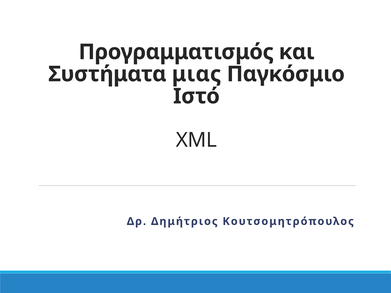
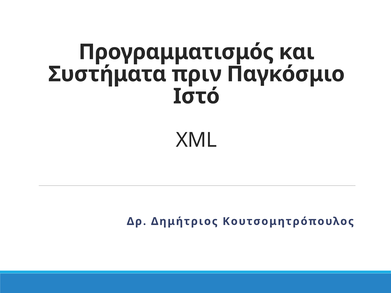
μιας: μιας -> πριν (197, 74)
